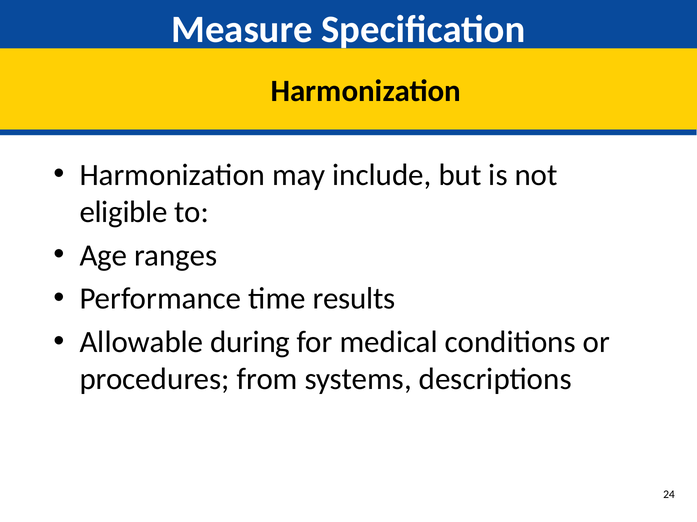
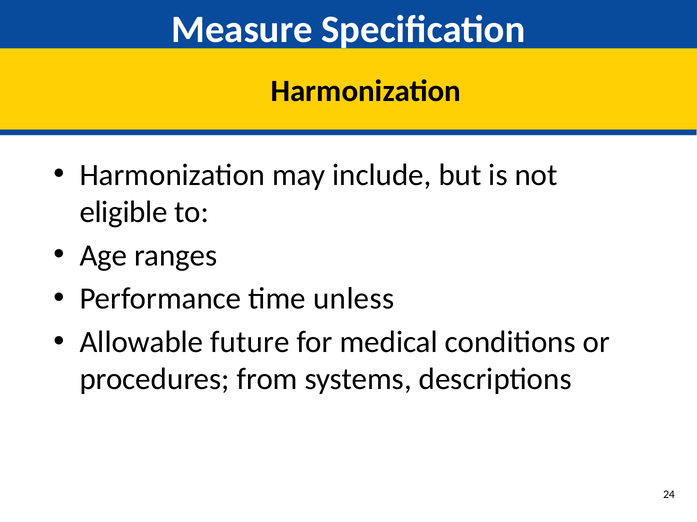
results: results -> unless (354, 299)
during: during -> future (250, 343)
